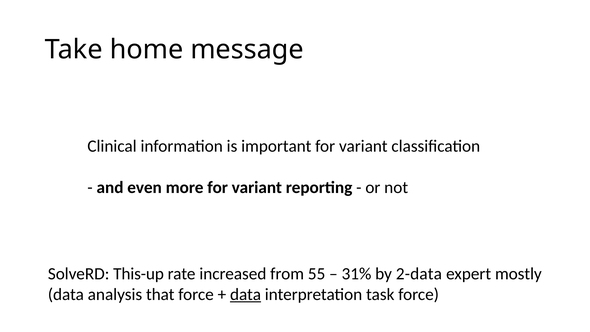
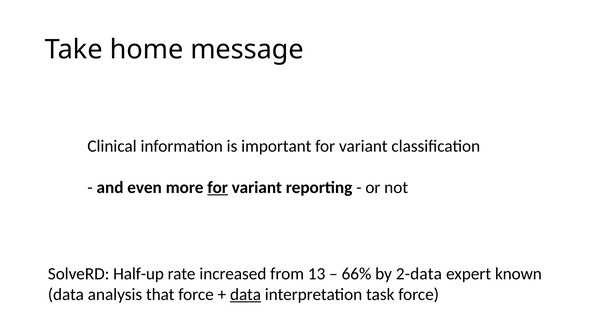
for underline: none -> present (218, 187)
This-up: This-up -> Half-up (139, 274)
55: 55 -> 13 (317, 274)
31%: 31% -> 66% (356, 274)
mostly: mostly -> known (518, 274)
